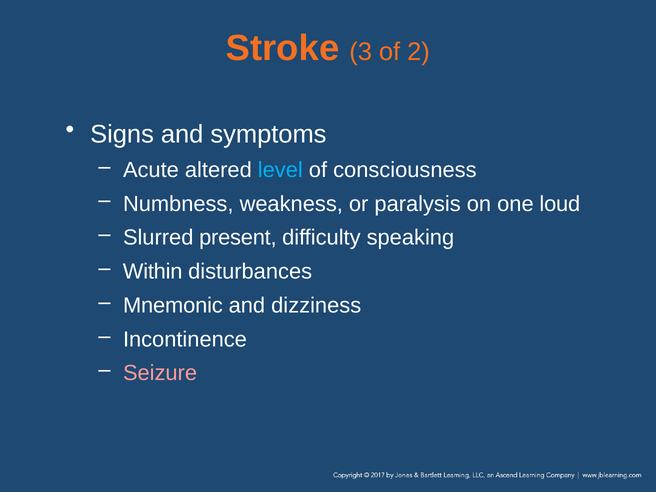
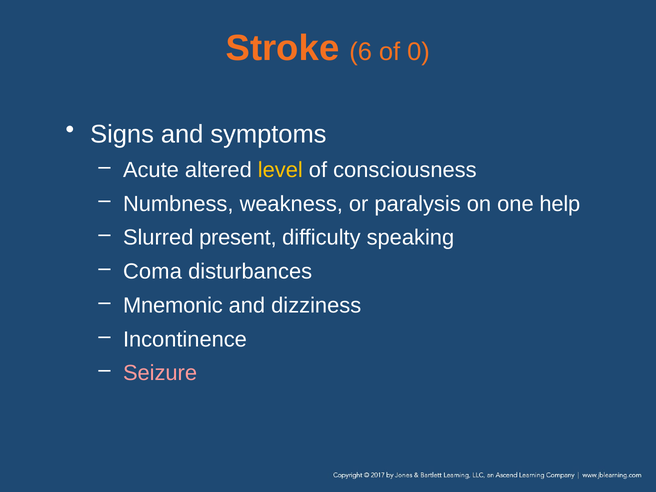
3: 3 -> 6 (361, 52)
2: 2 -> 0 (419, 52)
level colour: light blue -> yellow (280, 170)
loud: loud -> help (560, 204)
Within: Within -> Coma (152, 272)
